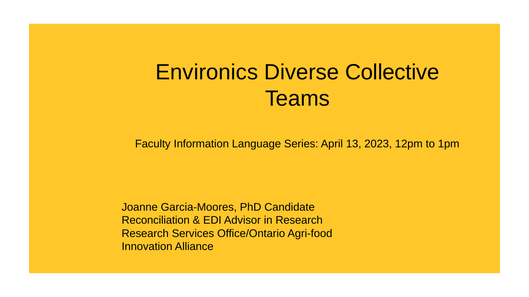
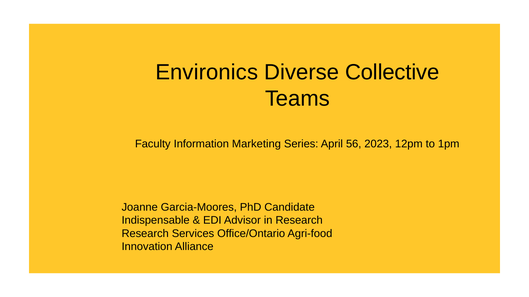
Language: Language -> Marketing (256, 144)
13: 13 -> 56 (354, 144)
Reconciliation: Reconciliation -> Indispensable (156, 221)
